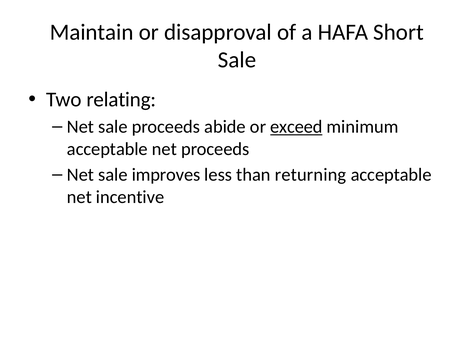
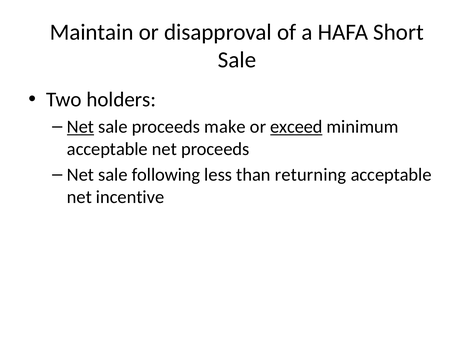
relating: relating -> holders (121, 99)
Net underline: none -> present (81, 127)
abide: abide -> make (225, 127)
improves: improves -> following (166, 175)
